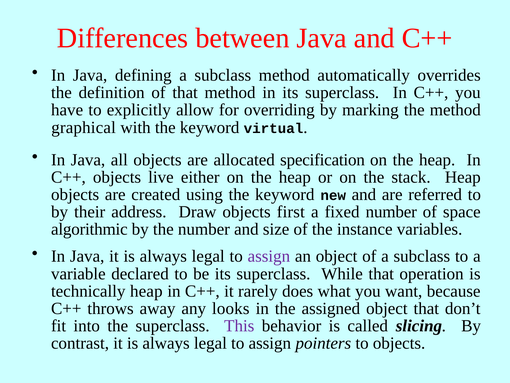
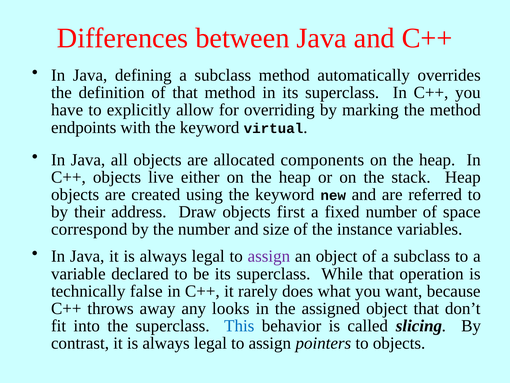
graphical: graphical -> endpoints (84, 127)
specification: specification -> components (322, 160)
algorithmic: algorithmic -> correspond (89, 229)
technically heap: heap -> false (146, 291)
This colour: purple -> blue (239, 325)
